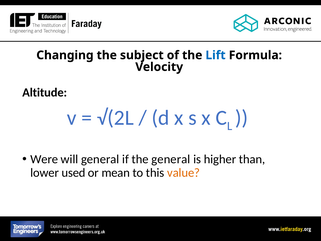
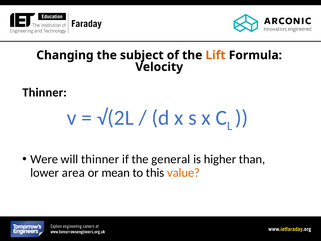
Lift colour: blue -> orange (216, 55)
Altitude: Altitude -> Thinner (45, 92)
will general: general -> thinner (100, 159)
used: used -> area (73, 173)
